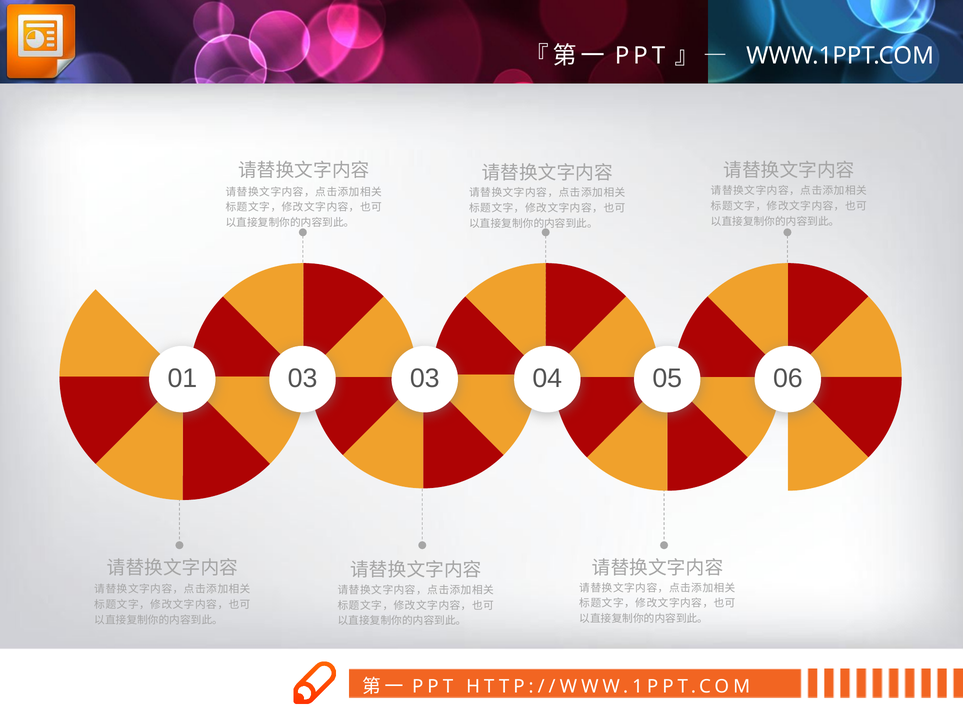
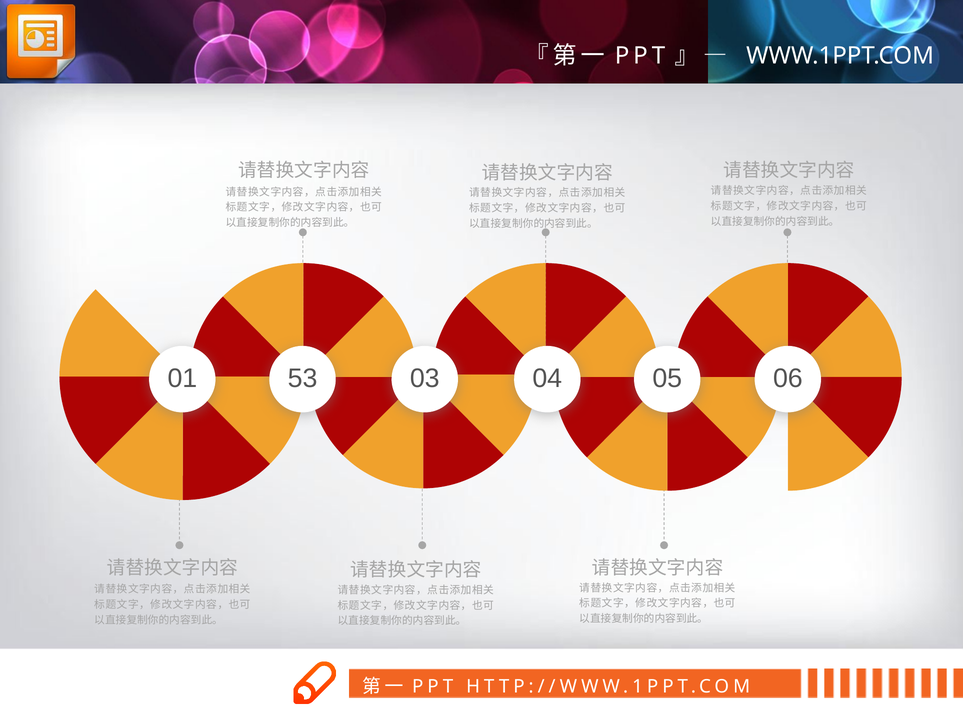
01 03: 03 -> 53 (303, 378)
